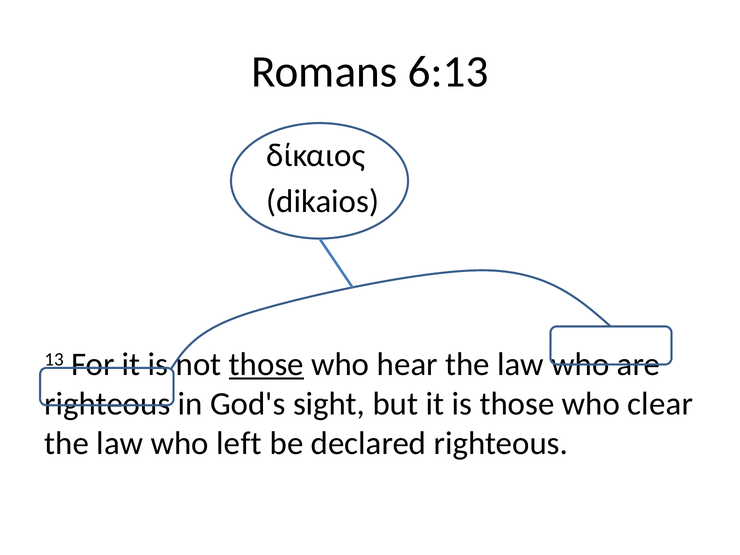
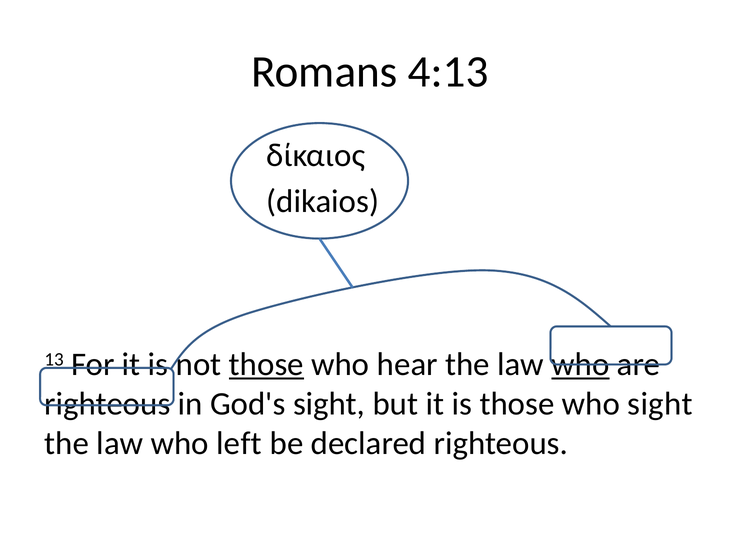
6:13: 6:13 -> 4:13 (448, 72)
who underline: none -> present (580, 365)
who clear: clear -> sight (660, 404)
